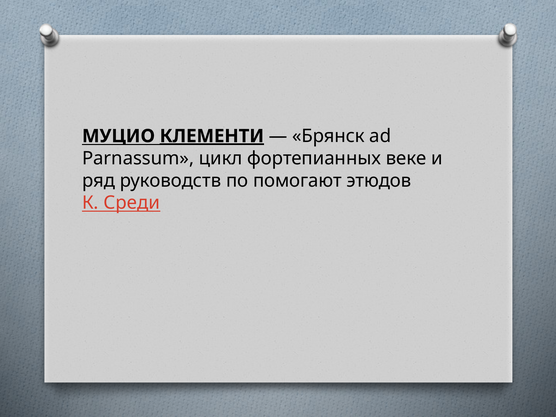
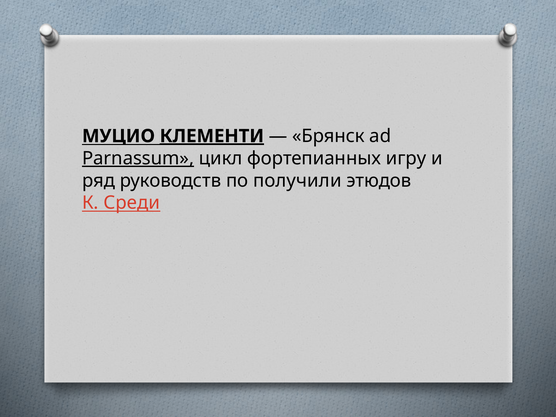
Parnassum underline: none -> present (138, 158)
веке: веке -> игру (406, 158)
помогают: помогают -> получили (297, 181)
